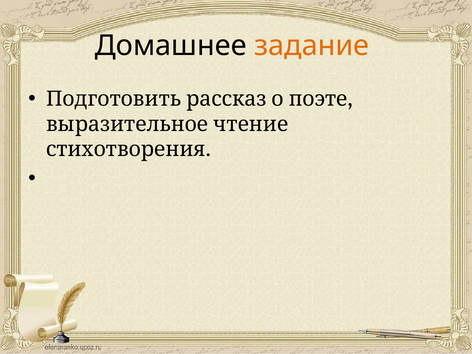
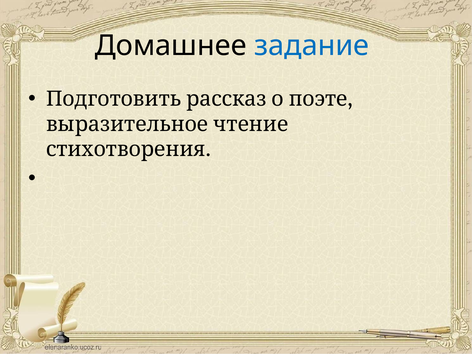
задание colour: orange -> blue (312, 46)
